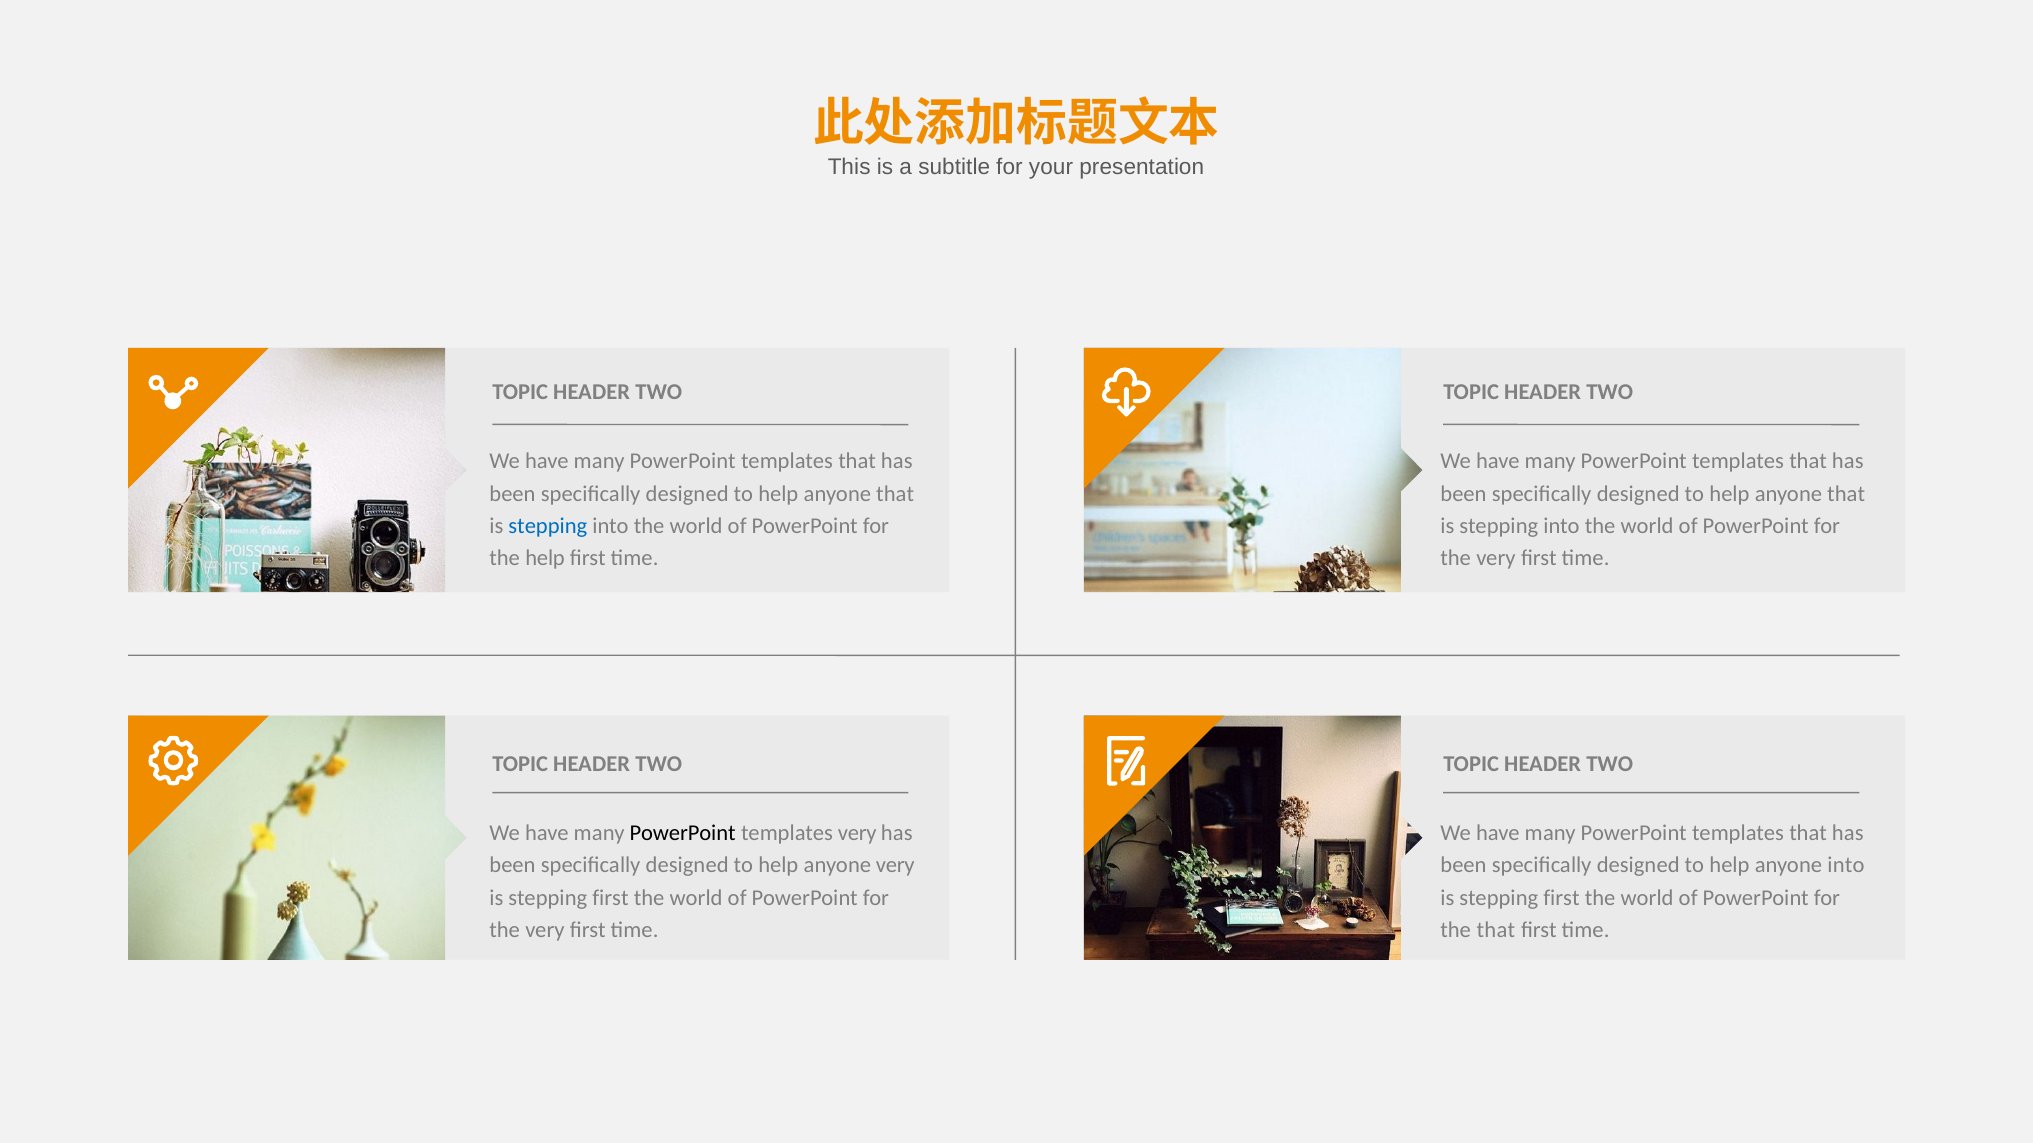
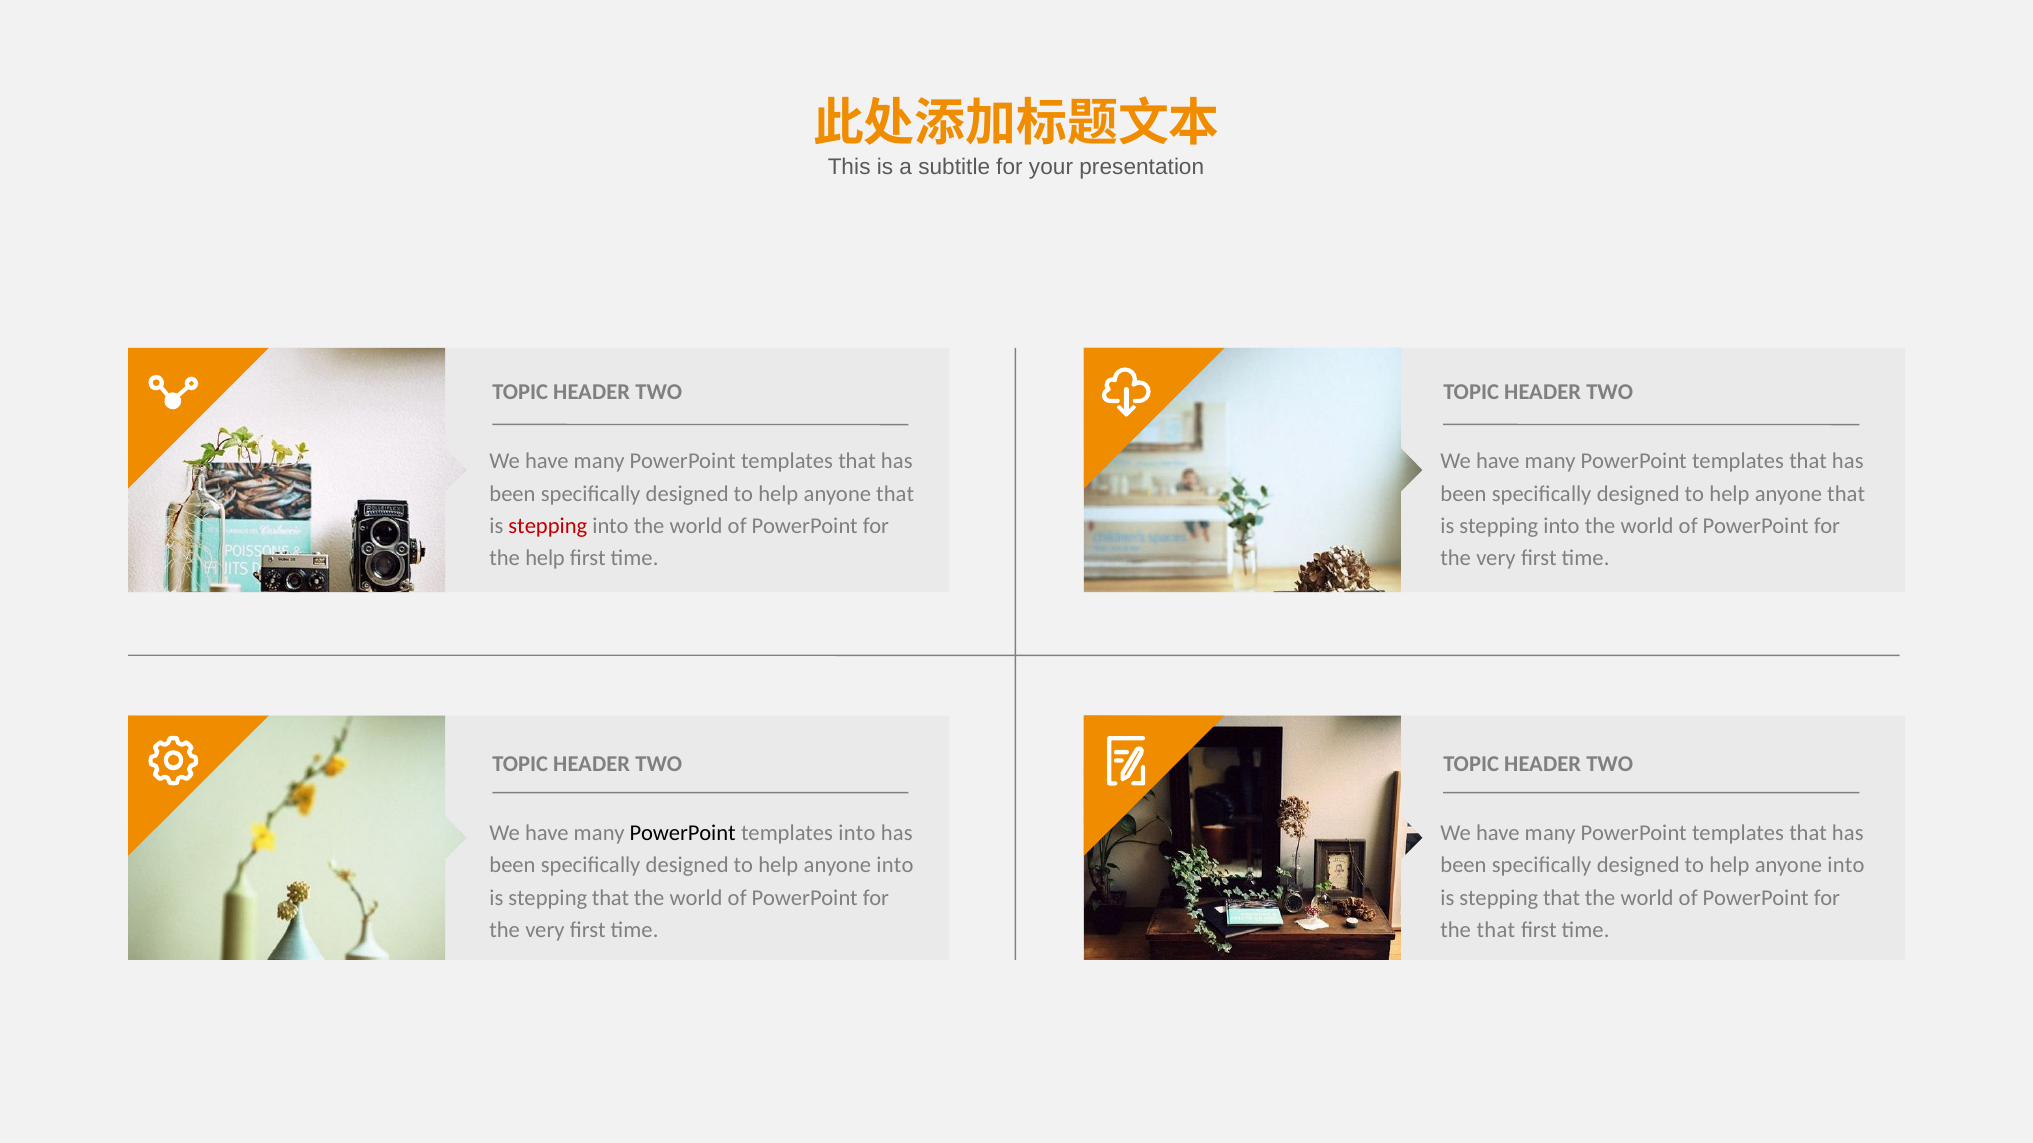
stepping colour: blue -> red (548, 526)
templates very: very -> into (857, 833)
very: very -> into (895, 866)
first: first -> that (611, 898)
first: first -> that (1562, 898)
